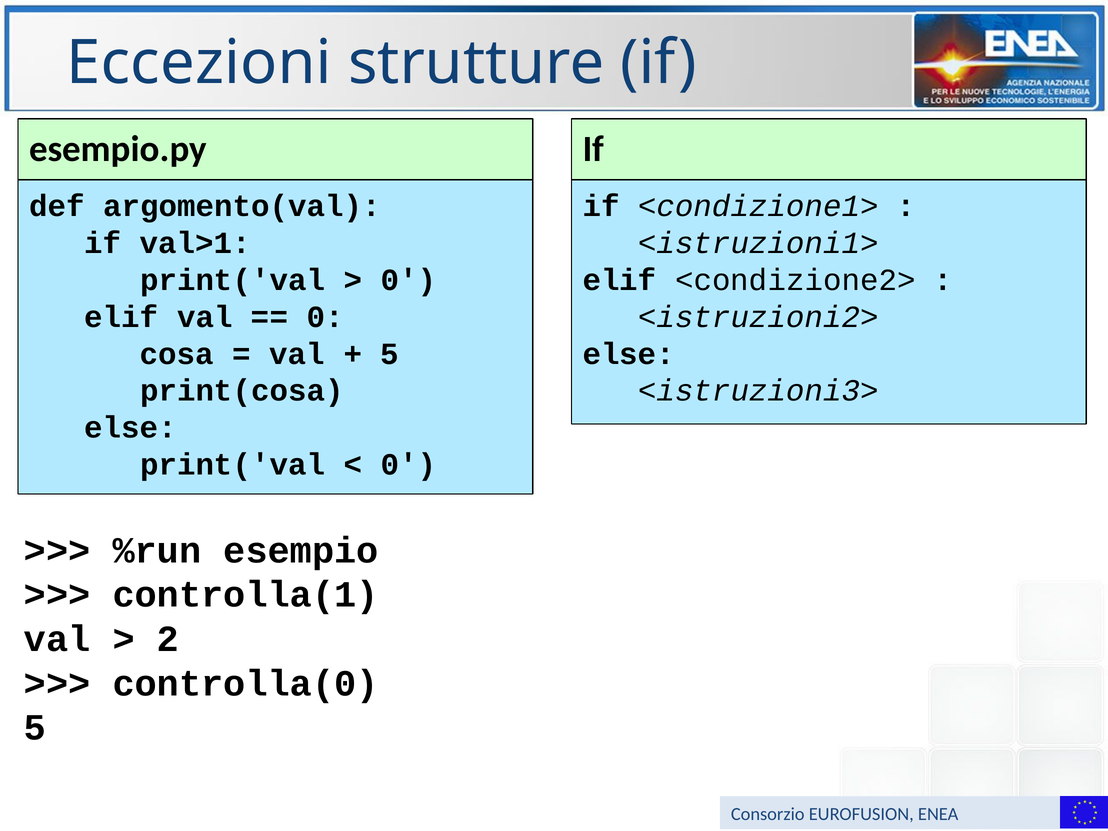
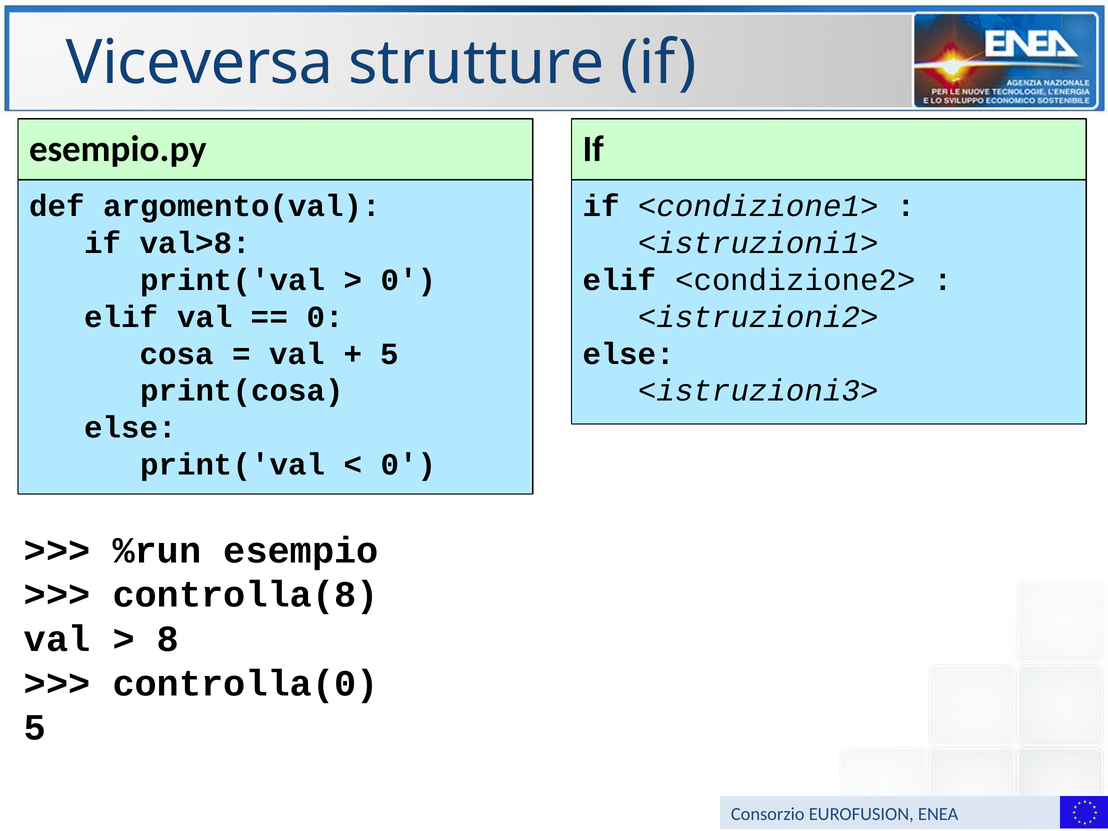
Eccezioni: Eccezioni -> Viceversa (199, 63)
val>1: val>1 -> val>8 (195, 243)
controlla(1: controlla(1 -> controlla(8 (246, 595)
2: 2 -> 8 (168, 639)
